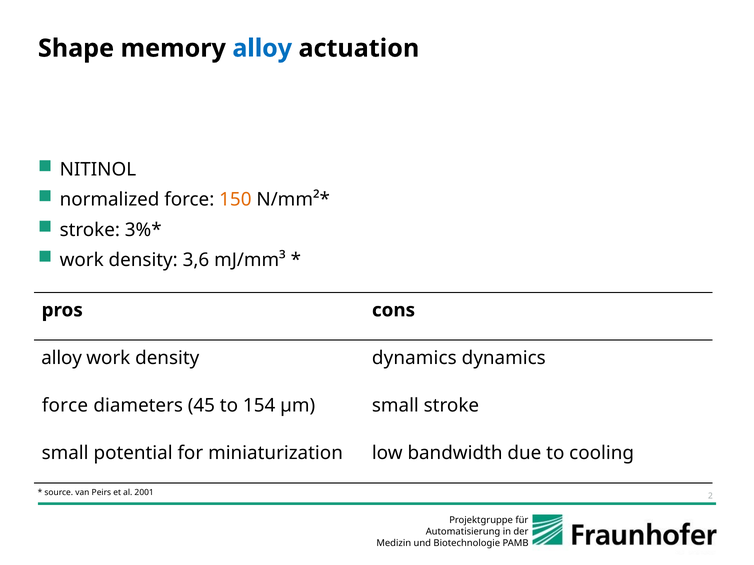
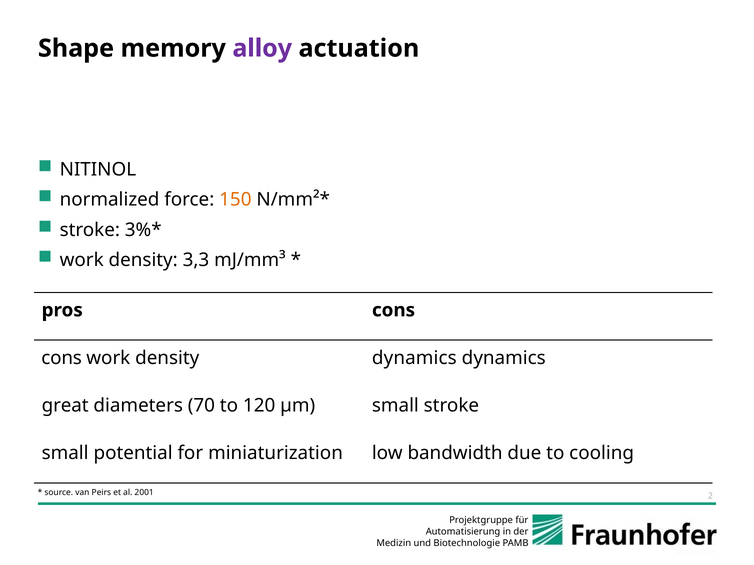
alloy colour: blue -> purple (262, 48)
3,6: 3,6 -> 3,3 (196, 260)
alloy: alloy -> cons (62, 358)
force: force -> great (65, 406)
45: 45 -> 70 (201, 406)
154: 154 -> 120 (259, 406)
